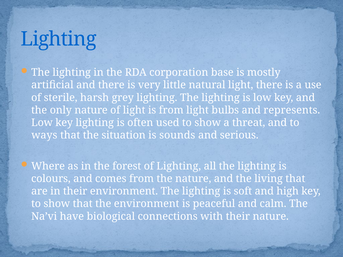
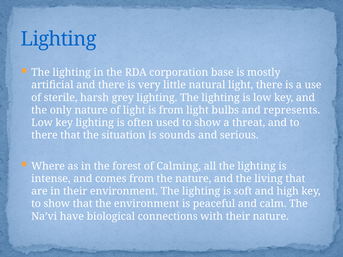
ways: ways -> there (44, 135)
of Lighting: Lighting -> Calming (179, 166)
colours: colours -> intense (51, 179)
